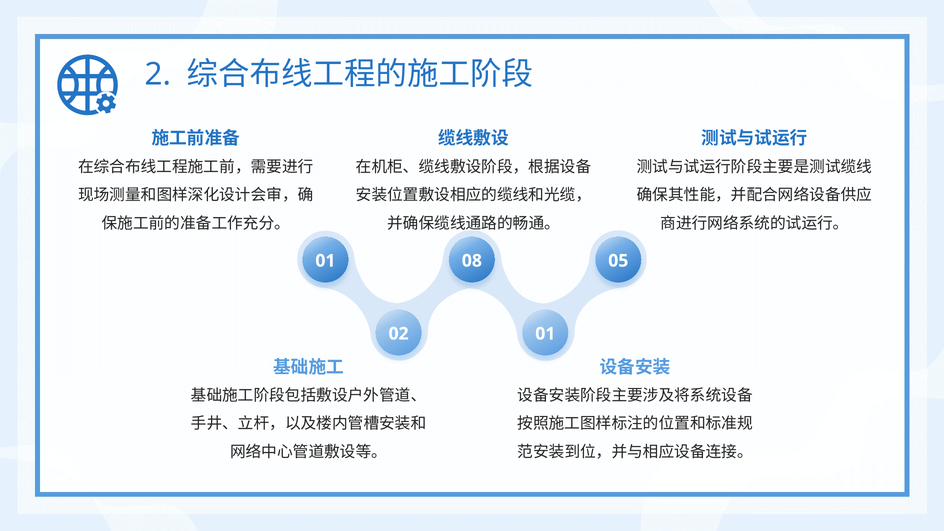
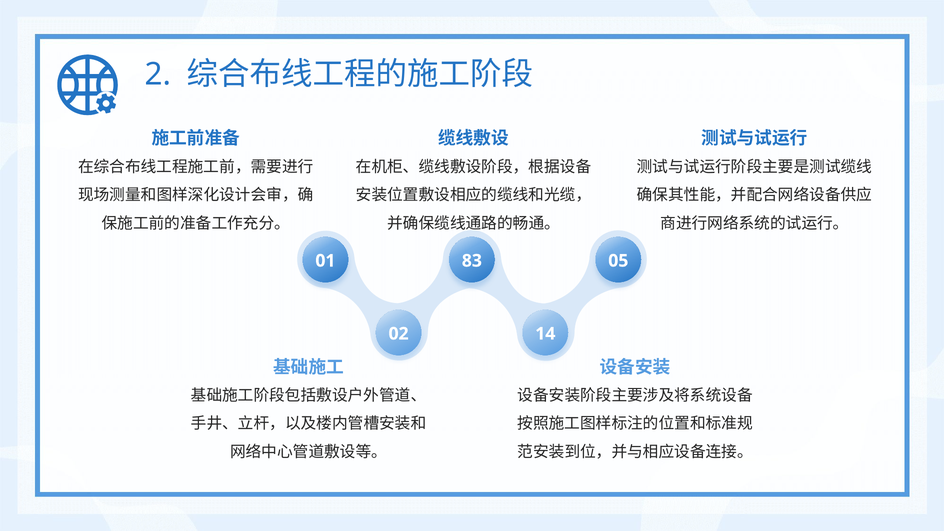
08: 08 -> 83 (472, 261)
02 01: 01 -> 14 (545, 334)
